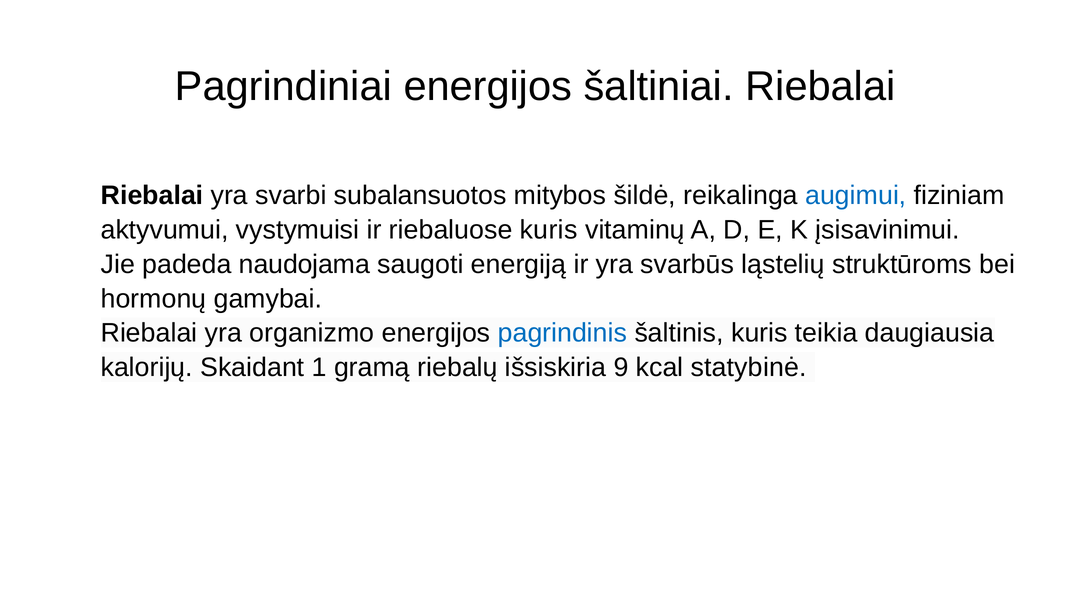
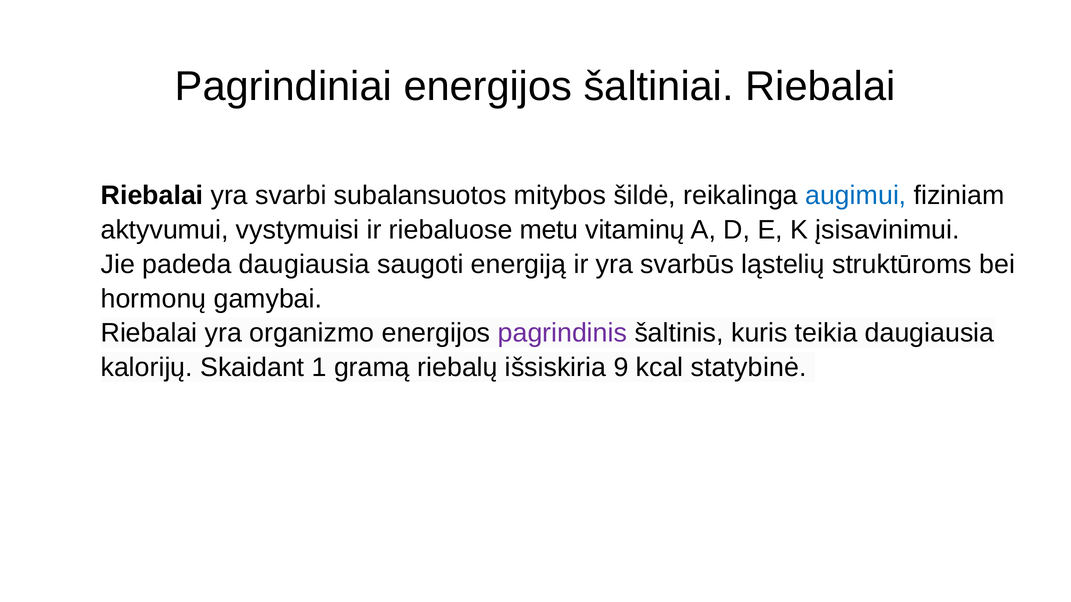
riebaluose kuris: kuris -> metu (549, 230)
padeda naudojama: naudojama -> daugiausia (304, 264)
pagrindinis colour: blue -> purple (562, 333)
